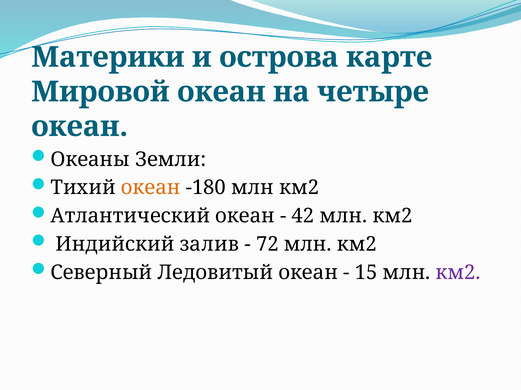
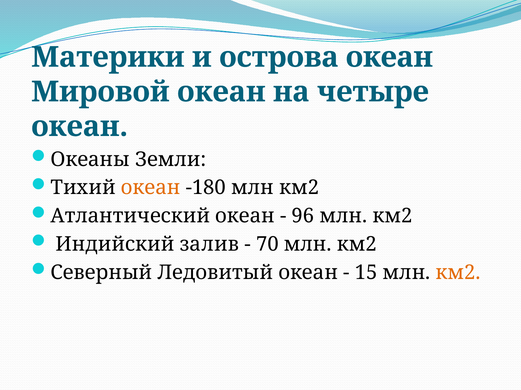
острова карте: карте -> океан (389, 57)
42: 42 -> 96 (303, 216)
72: 72 -> 70 (267, 245)
км2 colour: purple -> orange (458, 273)
